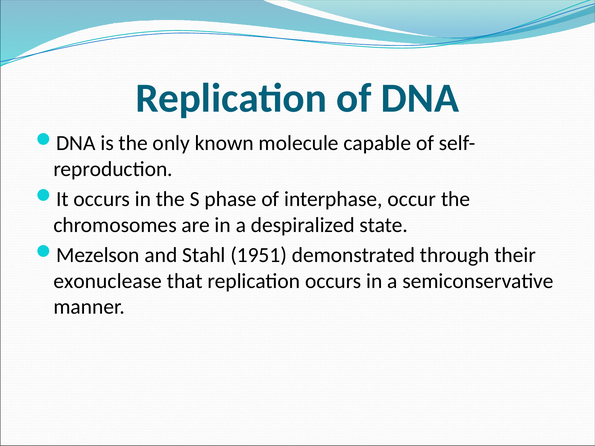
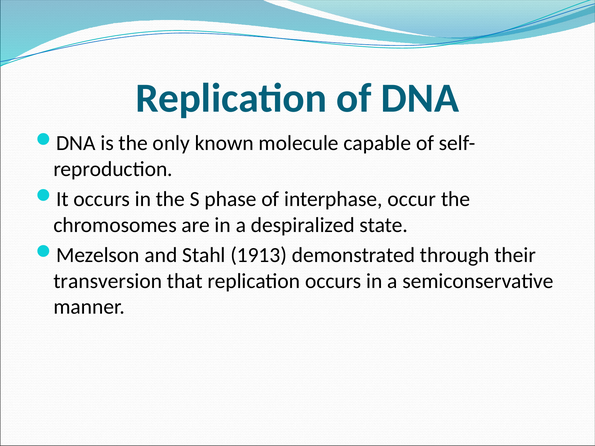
1951: 1951 -> 1913 (259, 255)
exonuclease: exonuclease -> transversion (108, 281)
